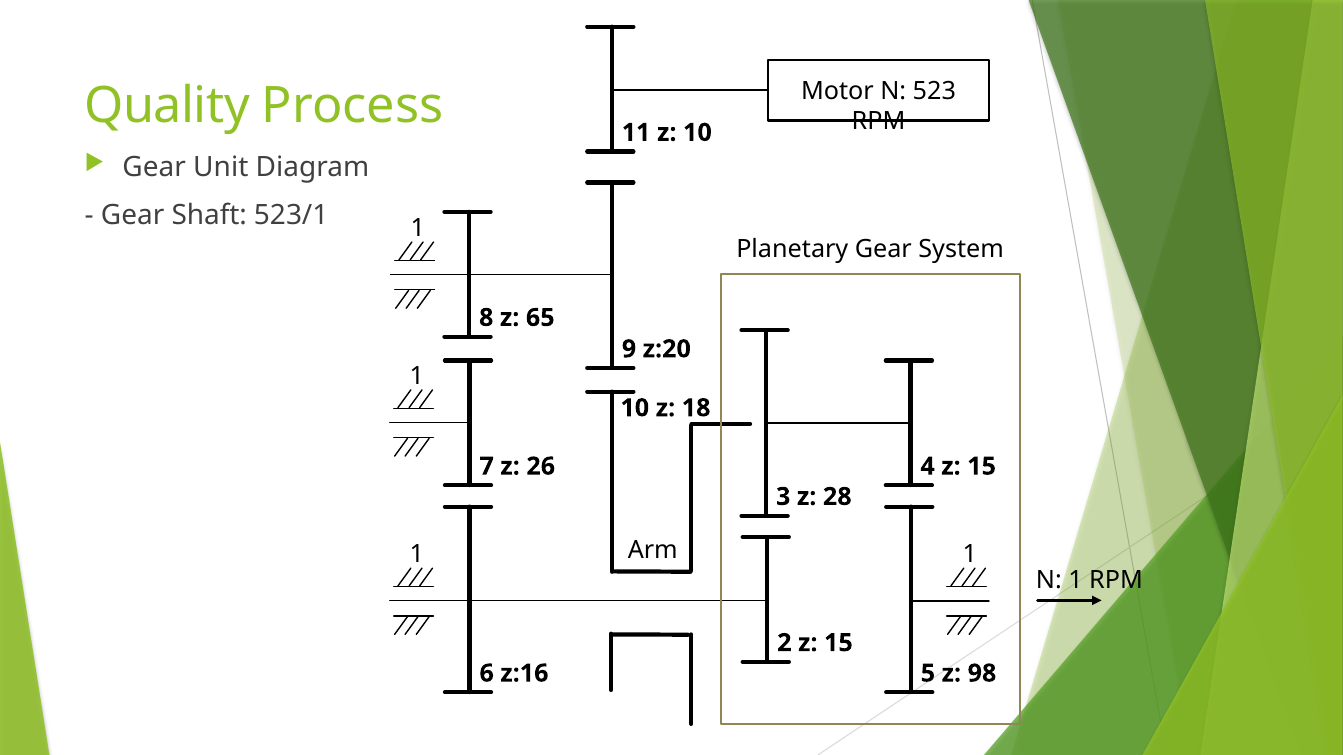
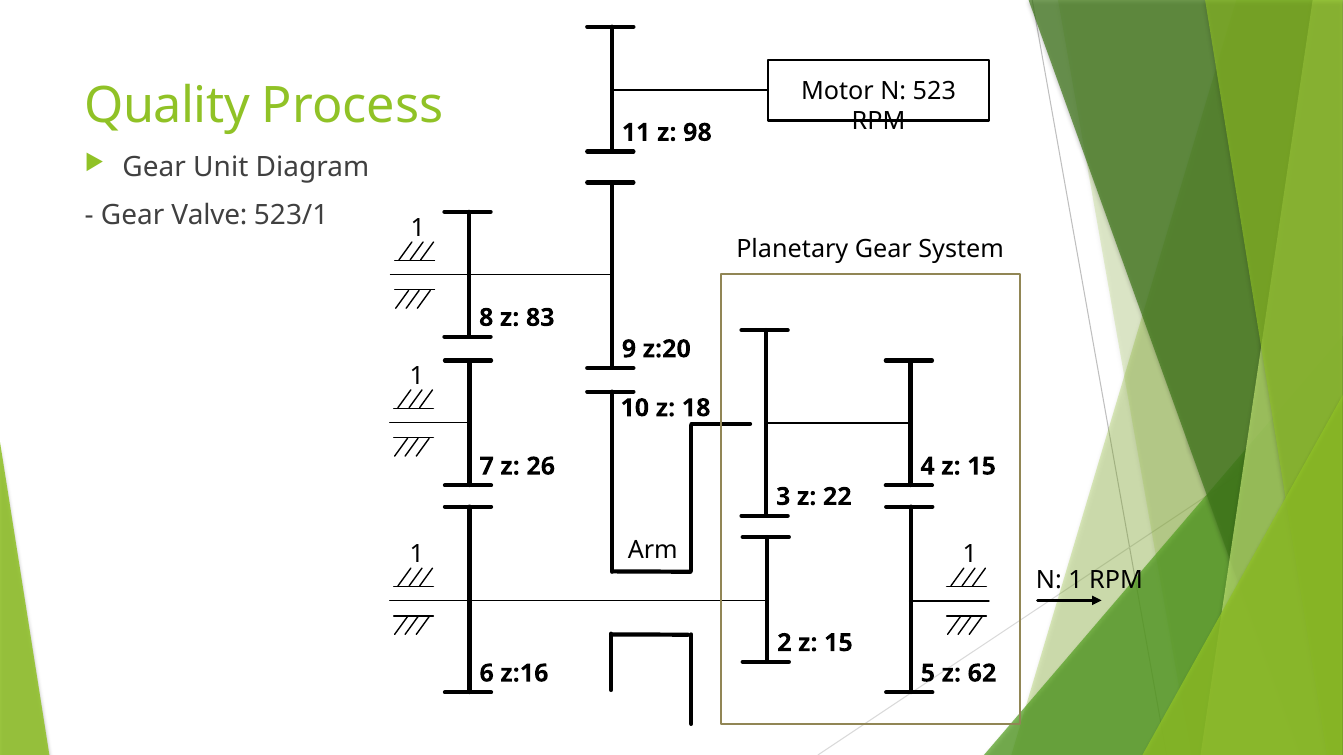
z 10: 10 -> 98 (697, 133)
Shaft: Shaft -> Valve (209, 215)
65: 65 -> 83 (540, 318)
28: 28 -> 22 (837, 497)
98: 98 -> 62 (982, 674)
